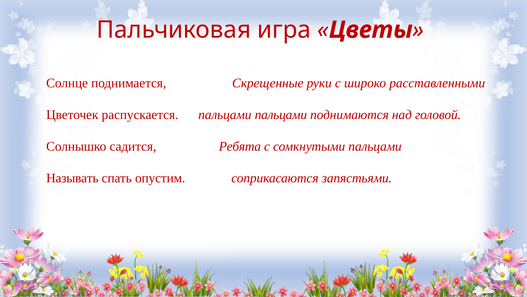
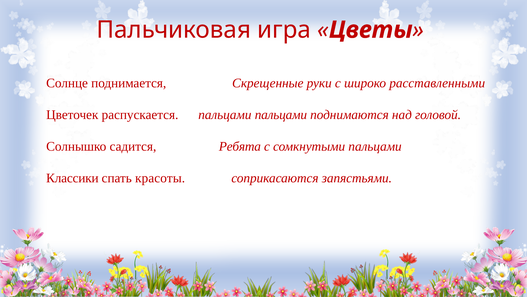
Называть: Называть -> Классики (72, 178)
опустим: опустим -> красоты (160, 178)
